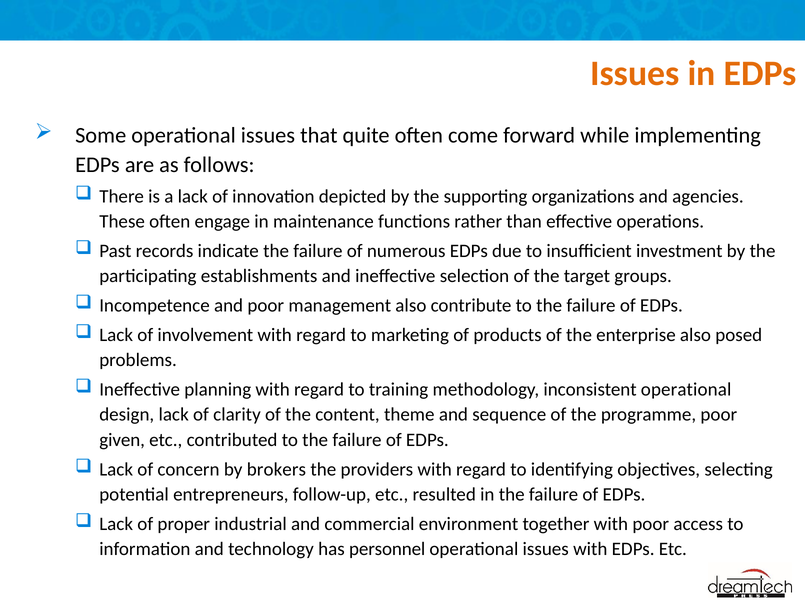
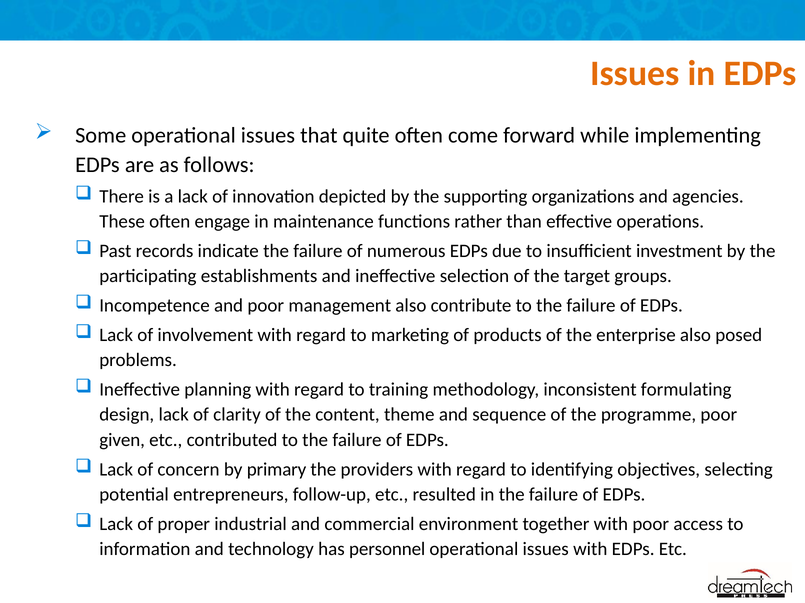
inconsistent operational: operational -> formulating (686, 390)
brokers: brokers -> primary (277, 470)
